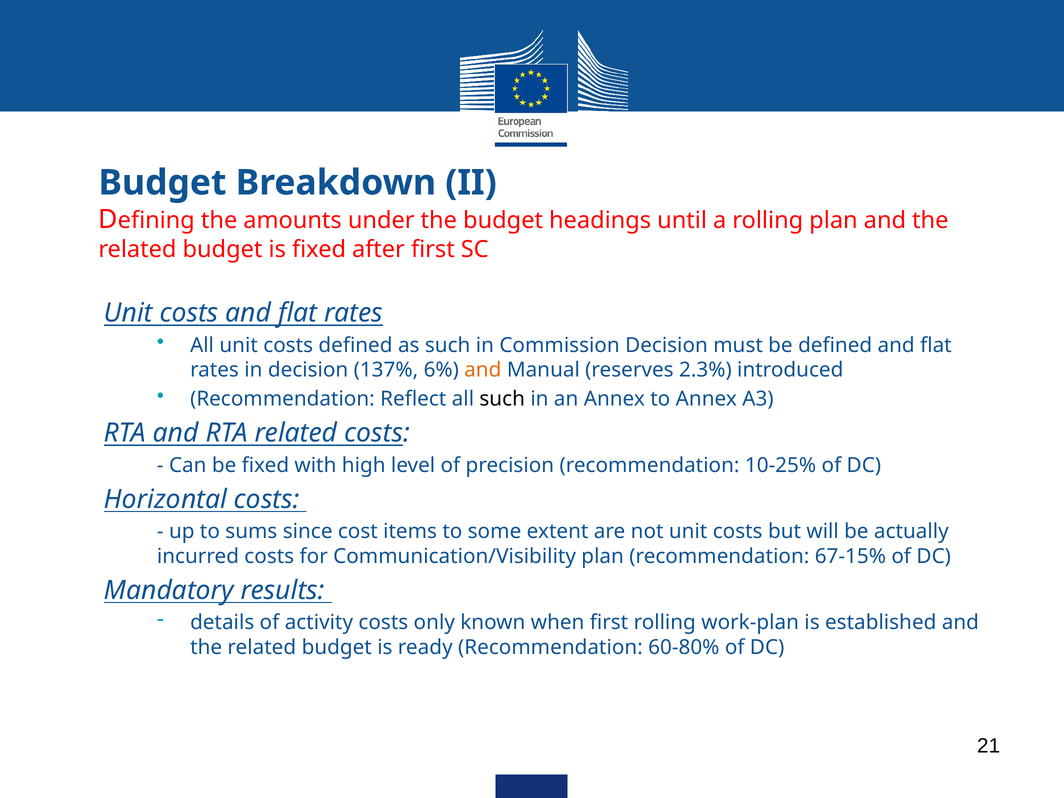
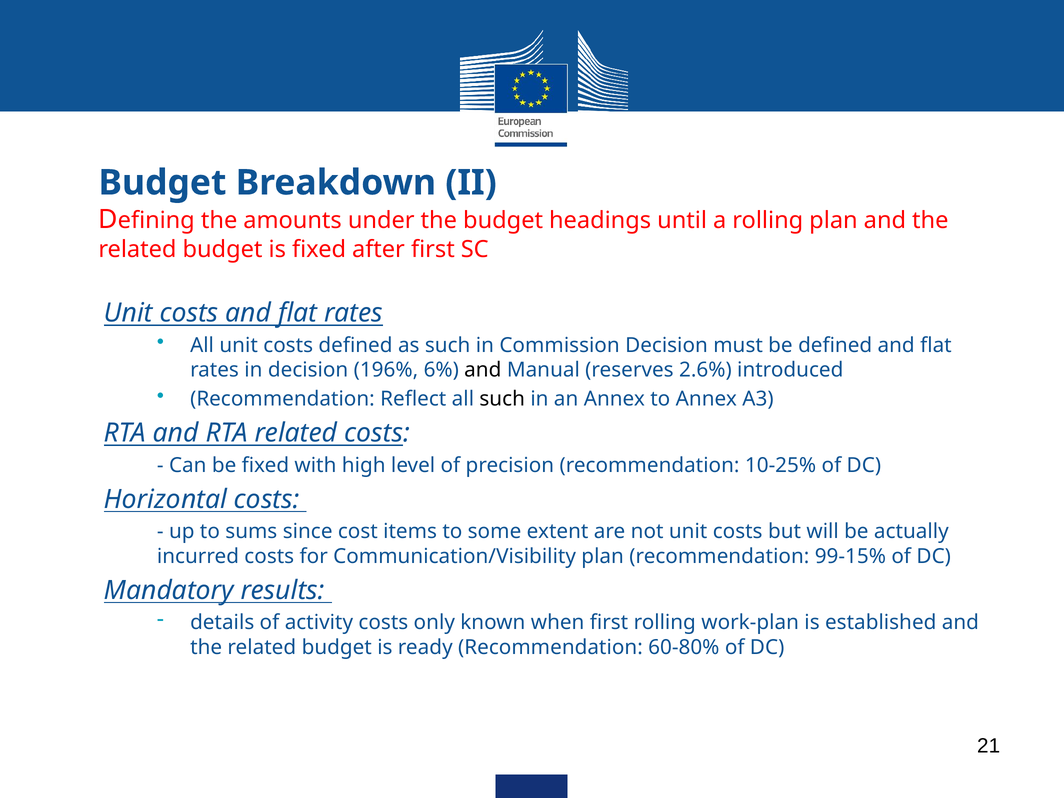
137%: 137% -> 196% (386, 370)
and colour: orange -> black (483, 370)
2.3%: 2.3% -> 2.6% (705, 370)
67-15%: 67-15% -> 99-15% (850, 556)
